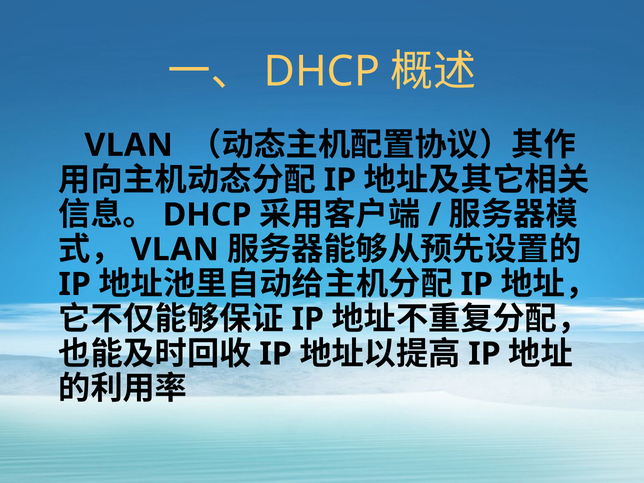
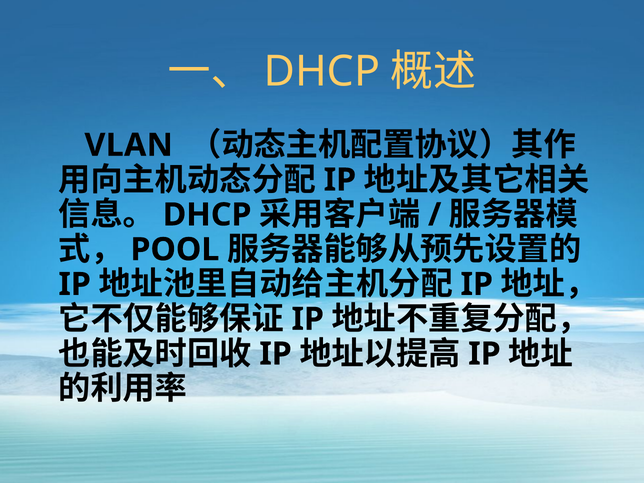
VLAN: VLAN -> POOL (175, 250)
